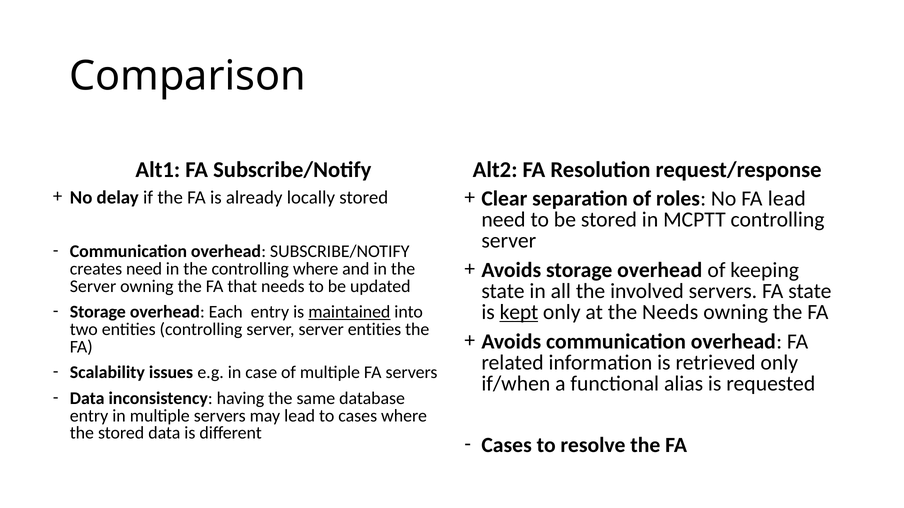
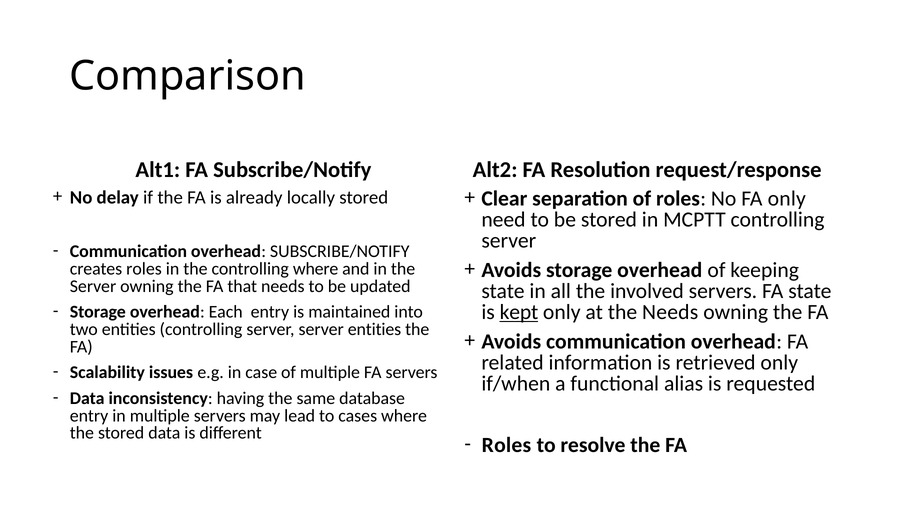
FA lead: lead -> only (787, 199)
creates need: need -> roles (144, 269)
maintained underline: present -> none (349, 312)
Cases: Cases -> Roles (506, 445)
